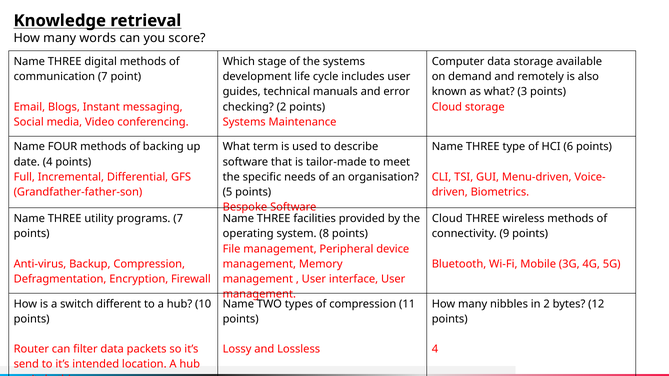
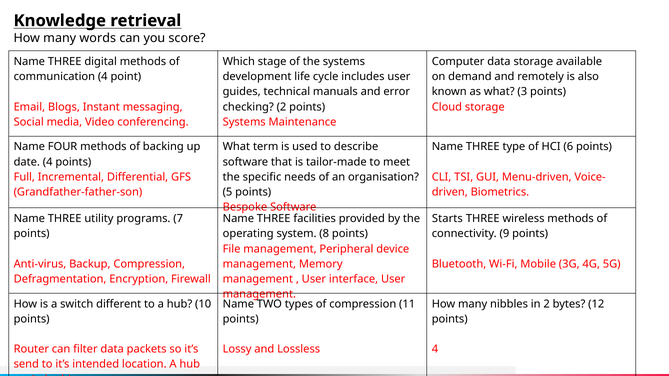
communication 7: 7 -> 4 (103, 77)
Cloud: Cloud -> Starts (447, 219)
